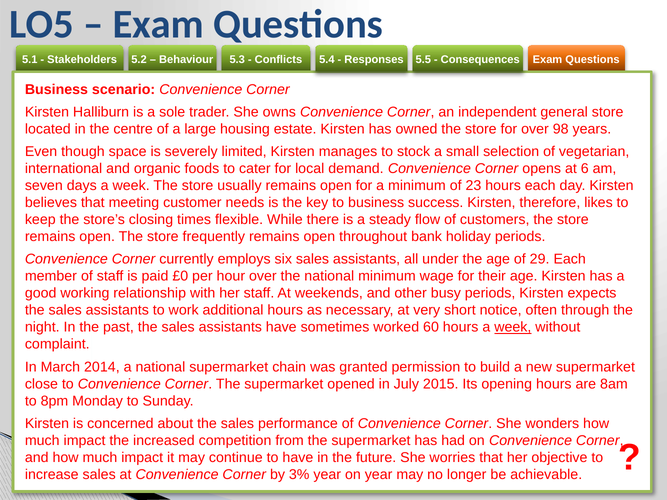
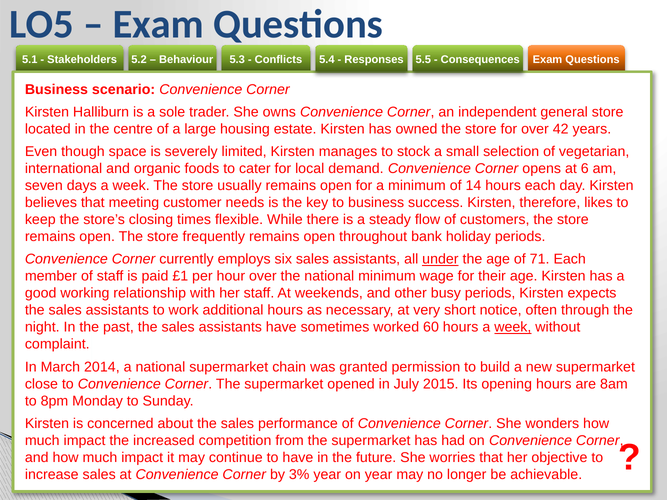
98: 98 -> 42 (561, 129)
23: 23 -> 14 (473, 186)
under underline: none -> present (440, 259)
29: 29 -> 71 (540, 259)
£0: £0 -> £1 (180, 276)
